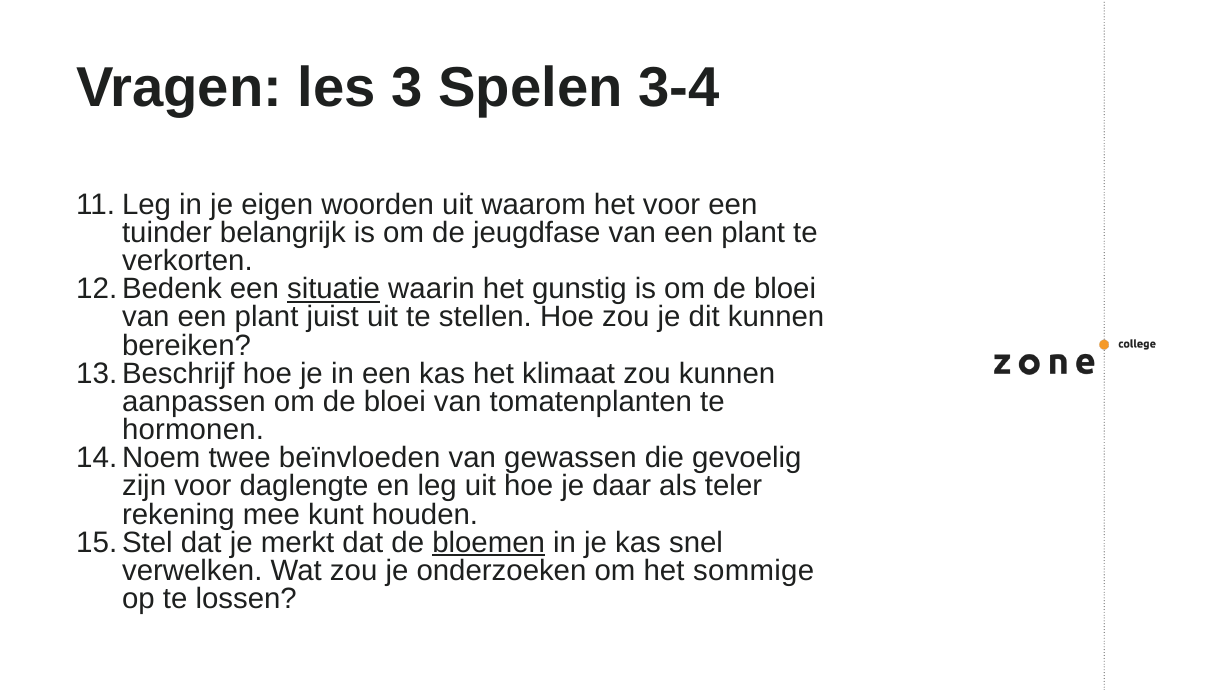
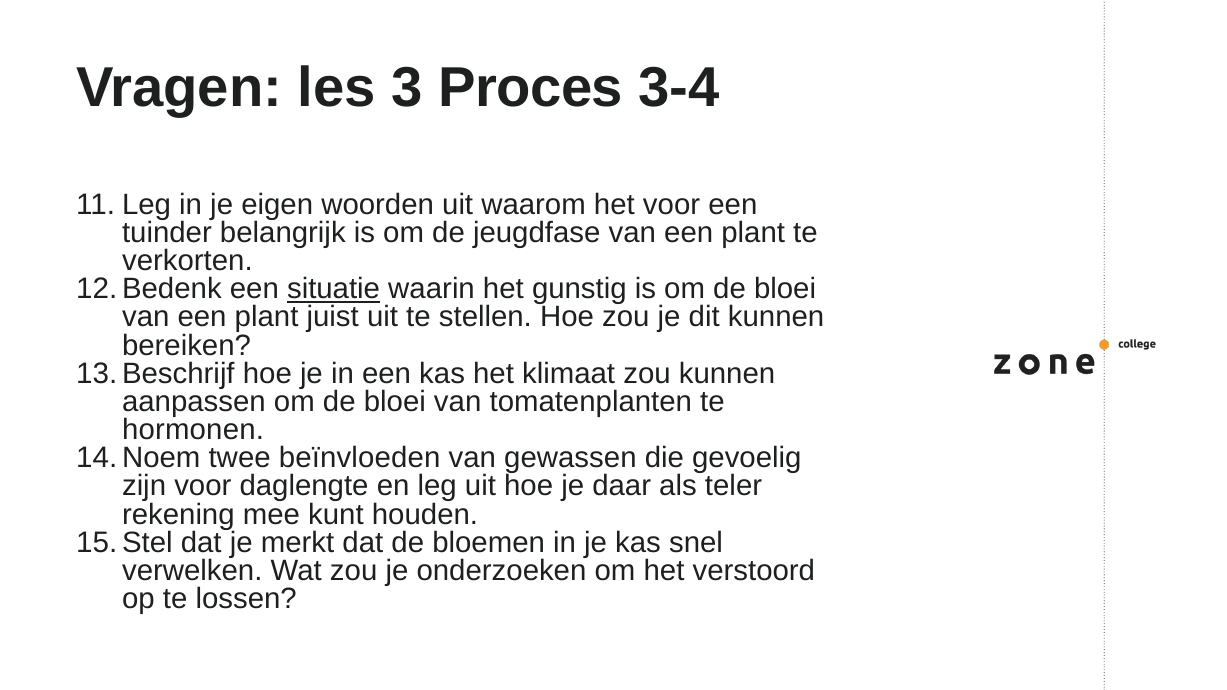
Spelen: Spelen -> Proces (531, 88)
bloemen underline: present -> none (489, 543)
sommige: sommige -> verstoord (754, 571)
